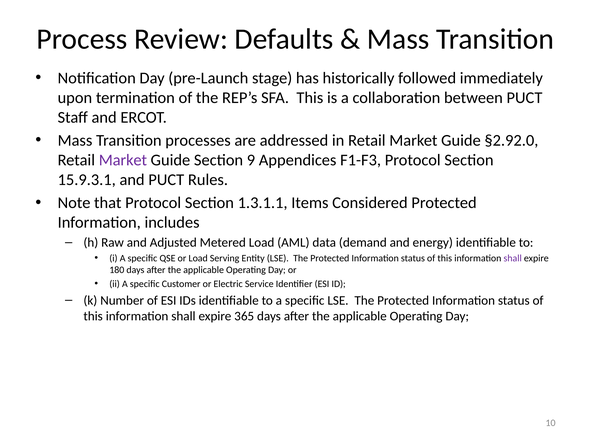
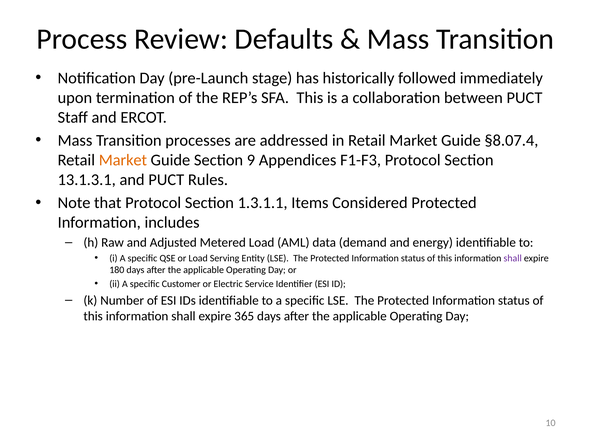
§2.92.0: §2.92.0 -> §8.07.4 (511, 140)
Market colour: purple -> orange (123, 160)
15.9.3.1: 15.9.3.1 -> 13.1.3.1 (87, 180)
